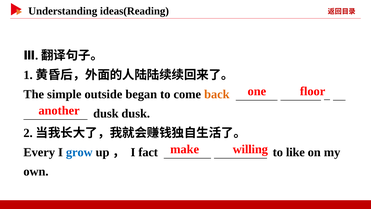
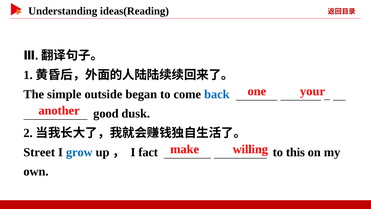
floor: floor -> your (313, 91)
back colour: orange -> blue (217, 94)
dusk: dusk -> good (106, 113)
Every: Every -> Street (39, 152)
like: like -> this (295, 152)
